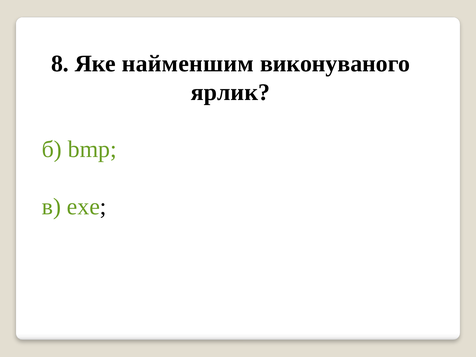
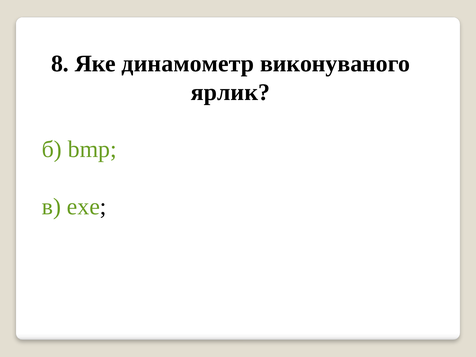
найменшим: найменшим -> динамометр (188, 64)
